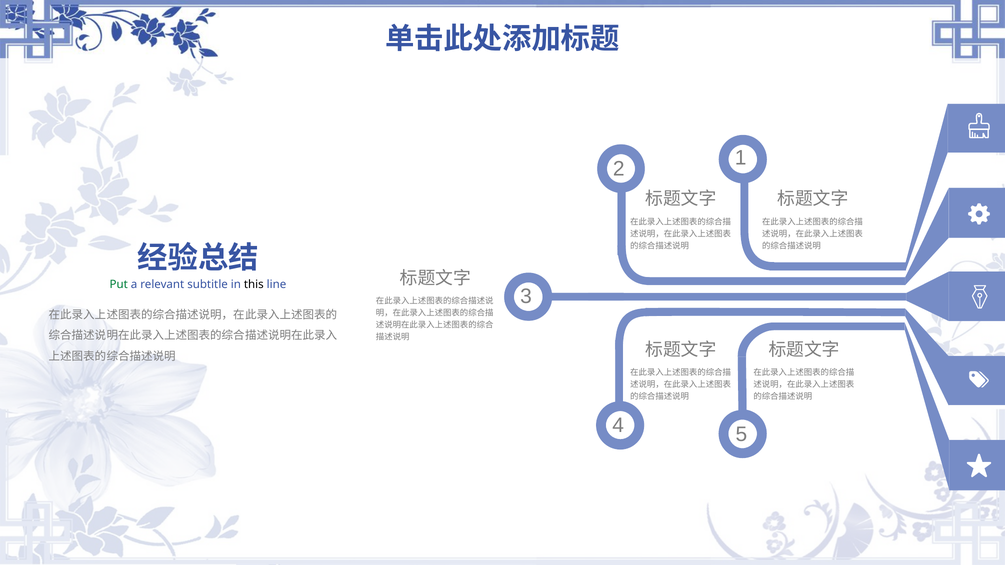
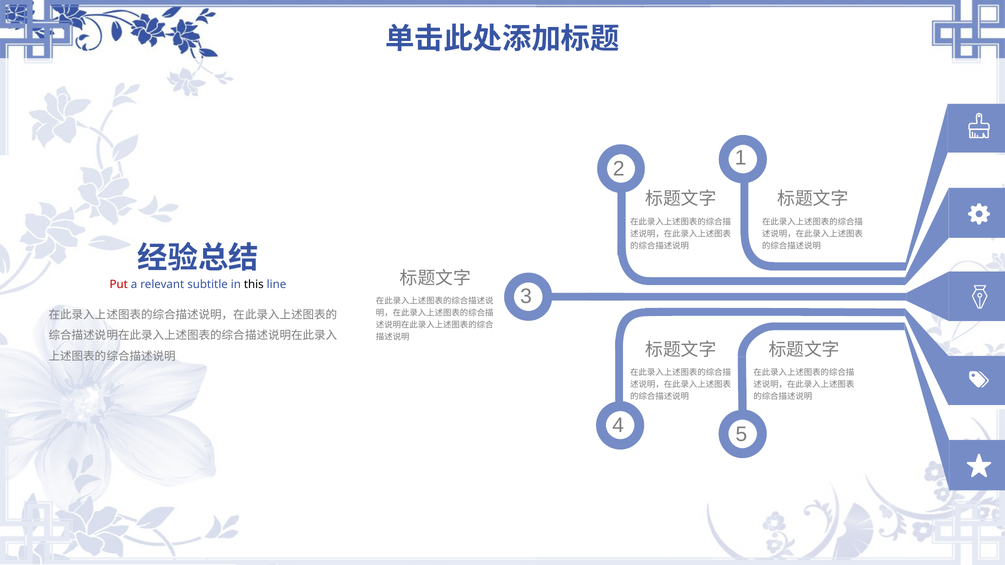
Put colour: green -> red (119, 285)
